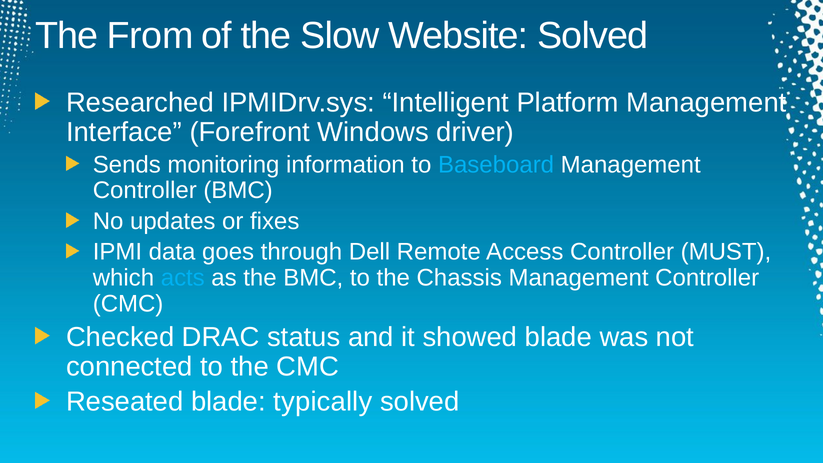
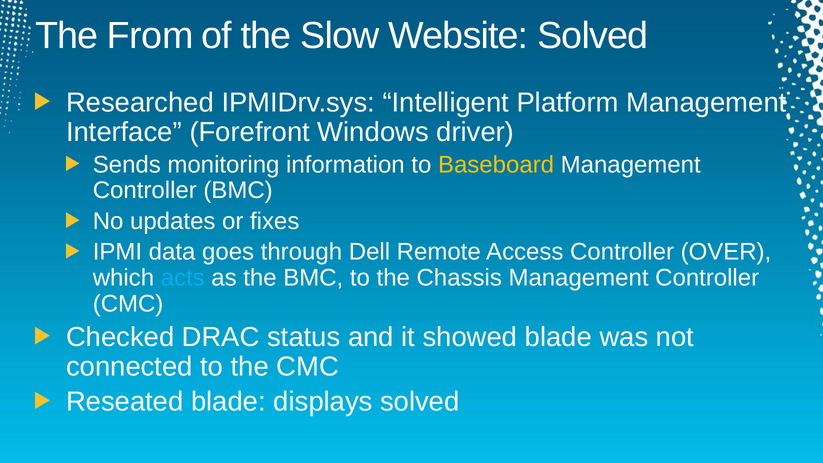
Baseboard colour: light blue -> yellow (496, 165)
MUST: MUST -> OVER (726, 252)
typically: typically -> displays (323, 402)
